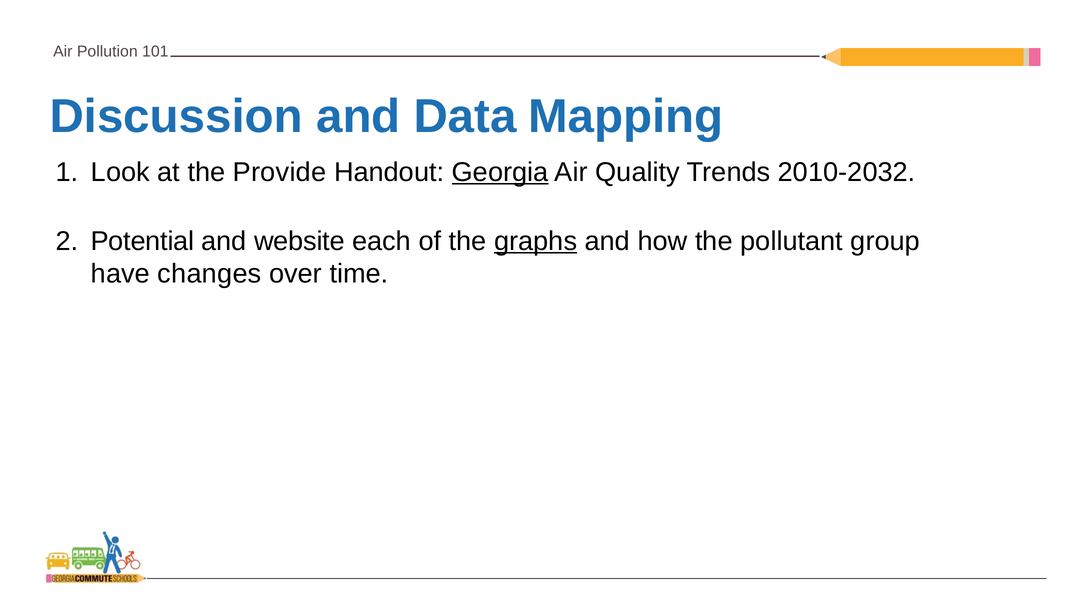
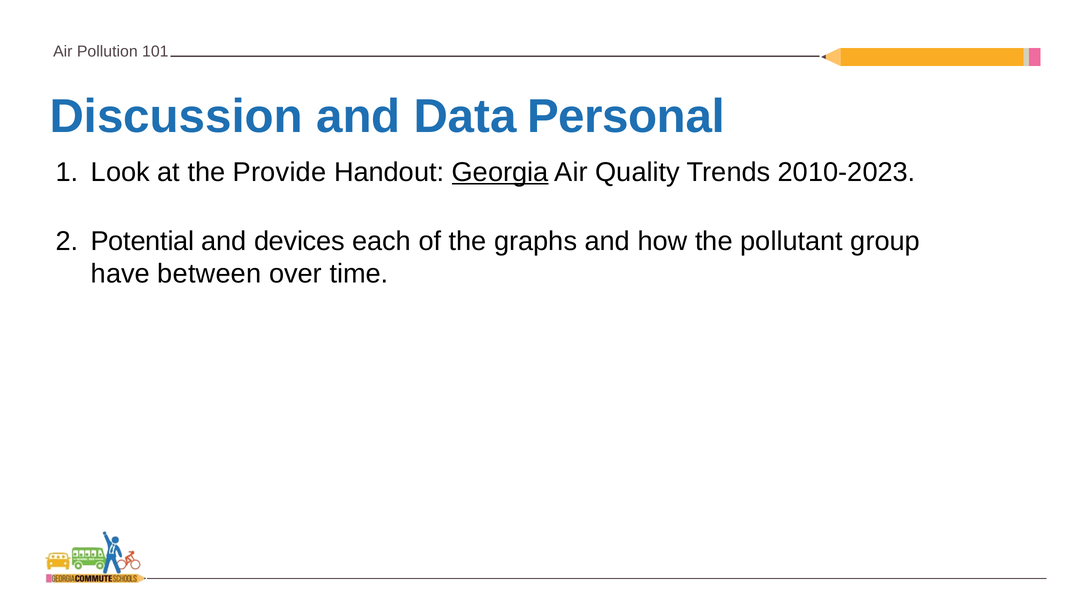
Mapping: Mapping -> Personal (626, 117)
2010-2032: 2010-2032 -> 2010-2023 (847, 172)
website: website -> devices (299, 241)
graphs underline: present -> none (536, 241)
changes: changes -> between (209, 274)
